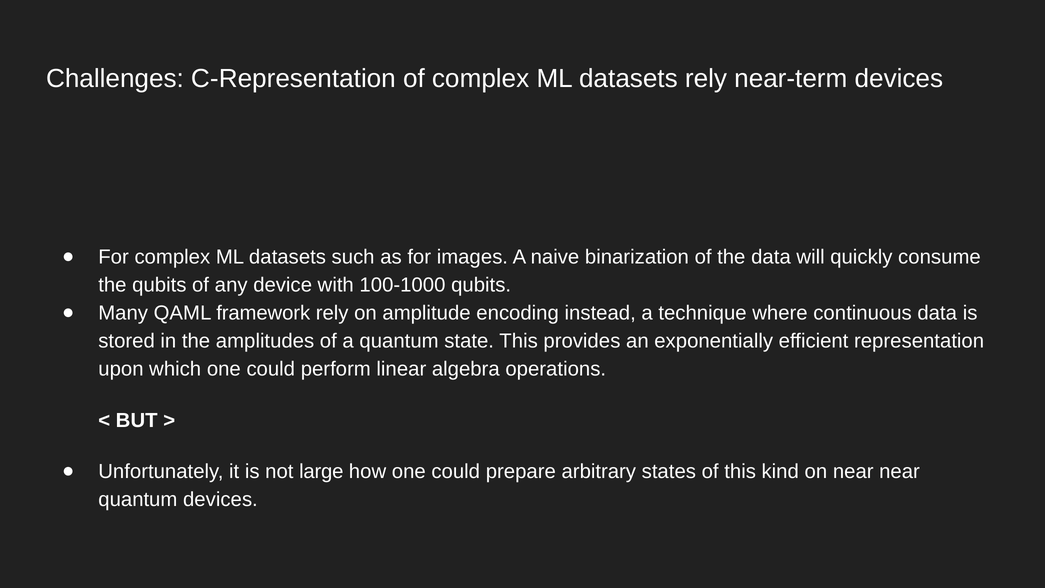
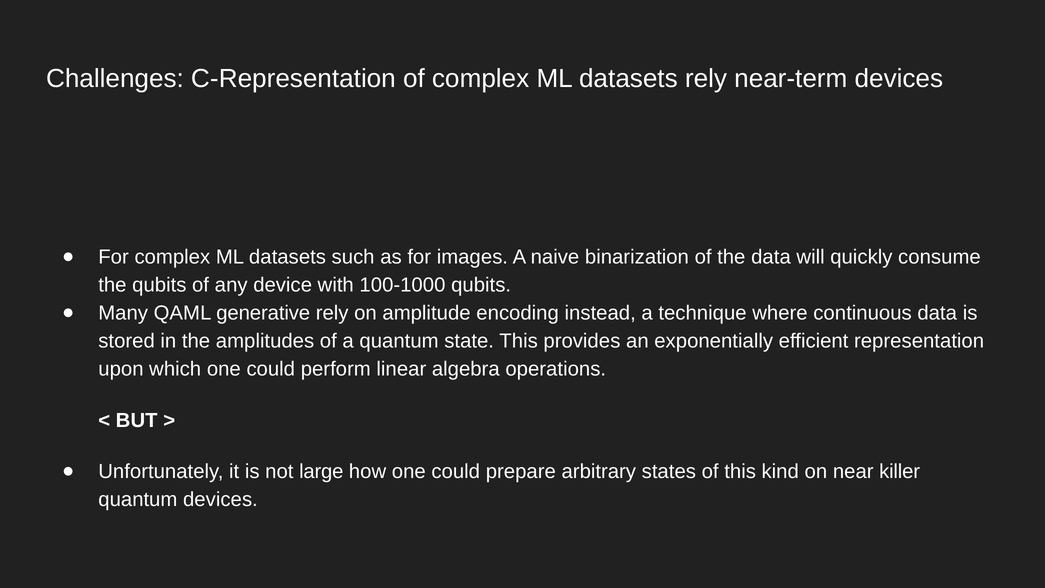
framework: framework -> generative (263, 313)
near near: near -> killer (900, 471)
